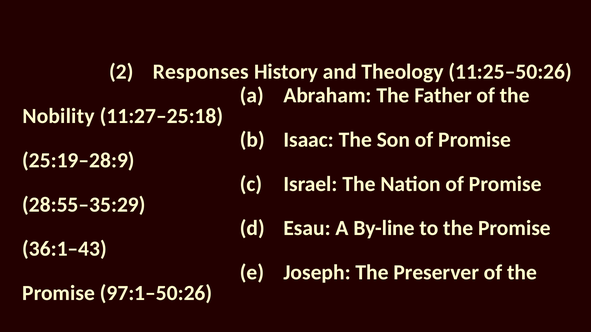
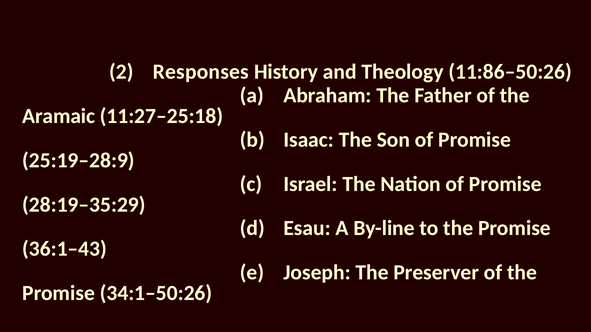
11:25–50:26: 11:25–50:26 -> 11:86–50:26 (510, 72)
Nobility: Nobility -> Aramaic (59, 116)
28:55–35:29: 28:55–35:29 -> 28:19–35:29 (84, 205)
97:1–50:26: 97:1–50:26 -> 34:1–50:26 (156, 294)
